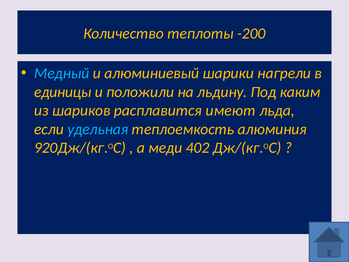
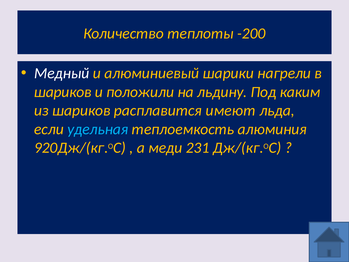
Медный colour: light blue -> white (62, 73)
единицы: единицы -> шариков (63, 92)
402: 402 -> 231 (198, 148)
